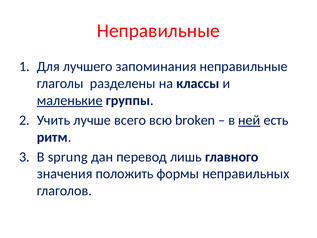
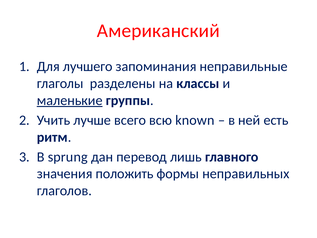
Неправильные: Неправильные -> Американский (158, 31)
broken: broken -> known (195, 120)
ней underline: present -> none (249, 120)
